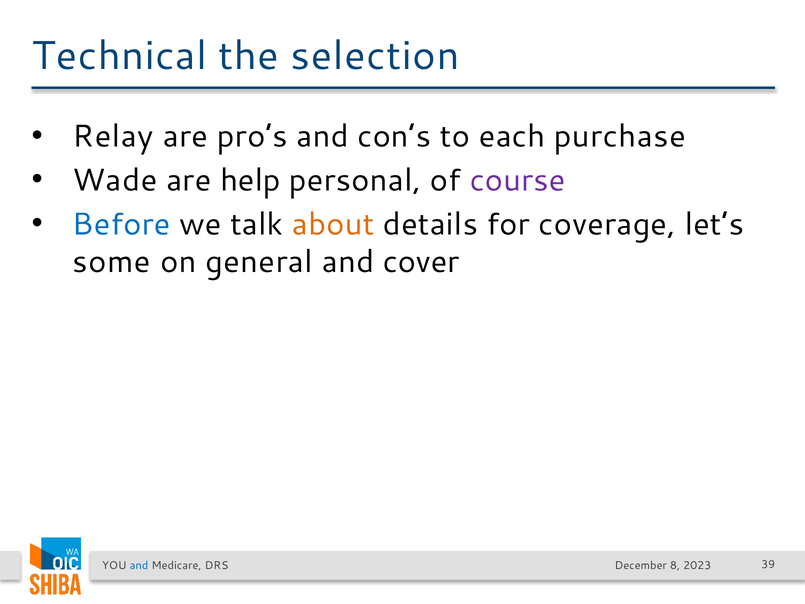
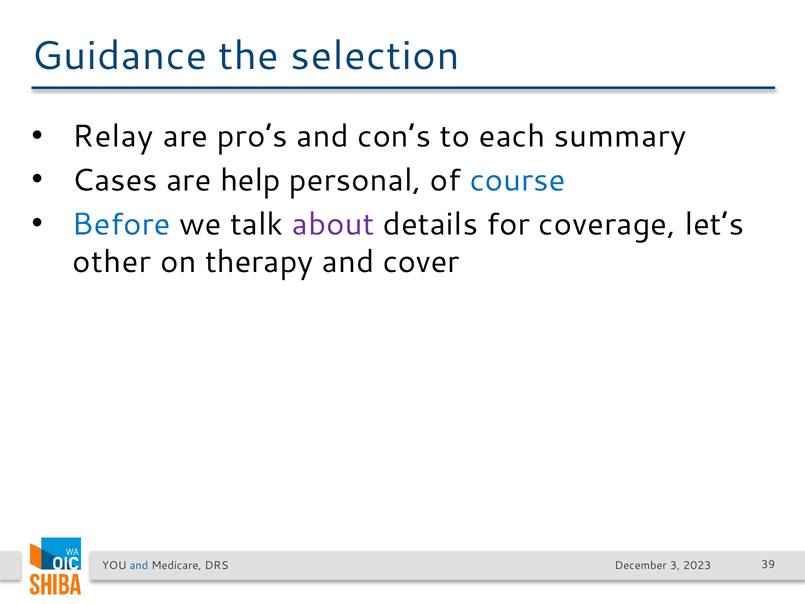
Technical: Technical -> Guidance (119, 56)
purchase: purchase -> summary (620, 136)
Wade: Wade -> Cases (115, 180)
course colour: purple -> blue (518, 180)
about colour: orange -> purple (333, 224)
some: some -> other (112, 262)
general: general -> therapy (259, 262)
8: 8 -> 3 (675, 566)
